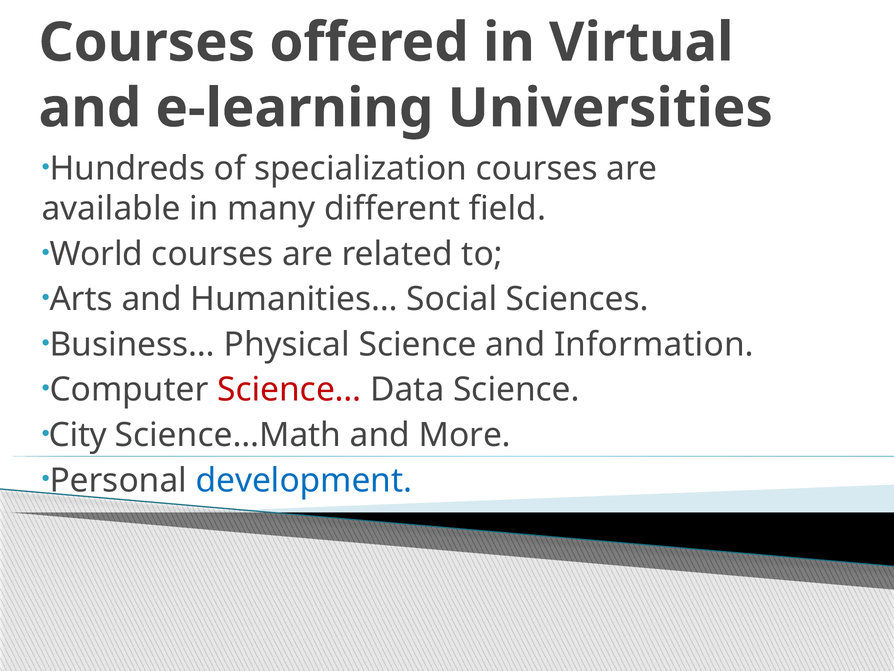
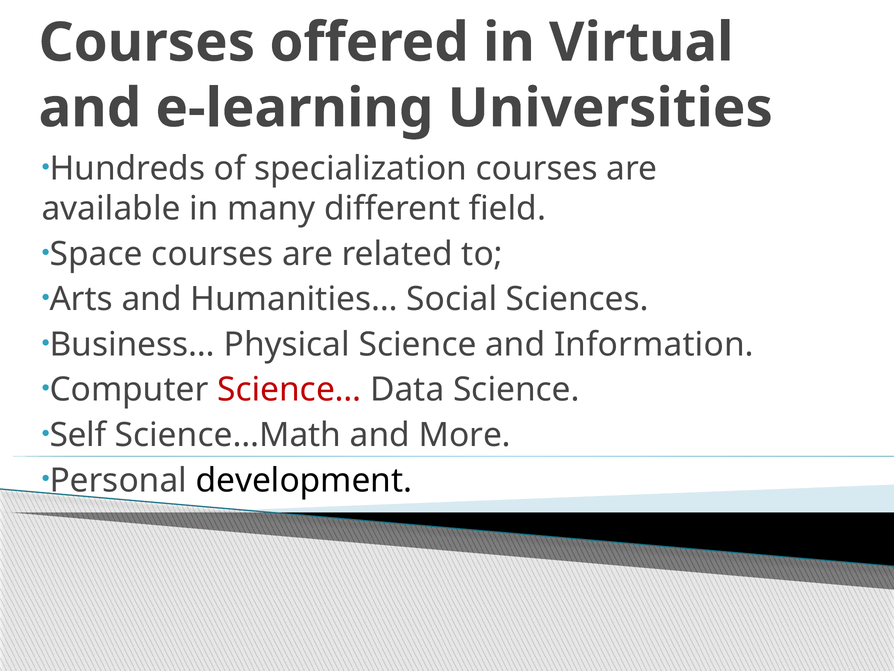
World: World -> Space (96, 254)
City: City -> Self (78, 435)
development colour: blue -> black (304, 480)
